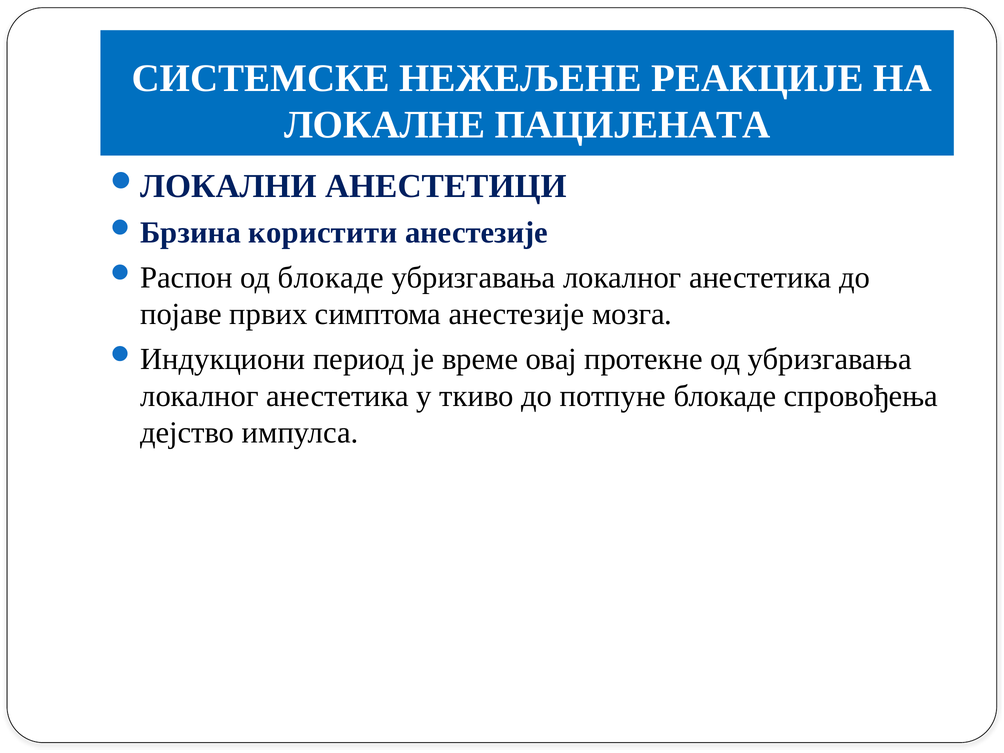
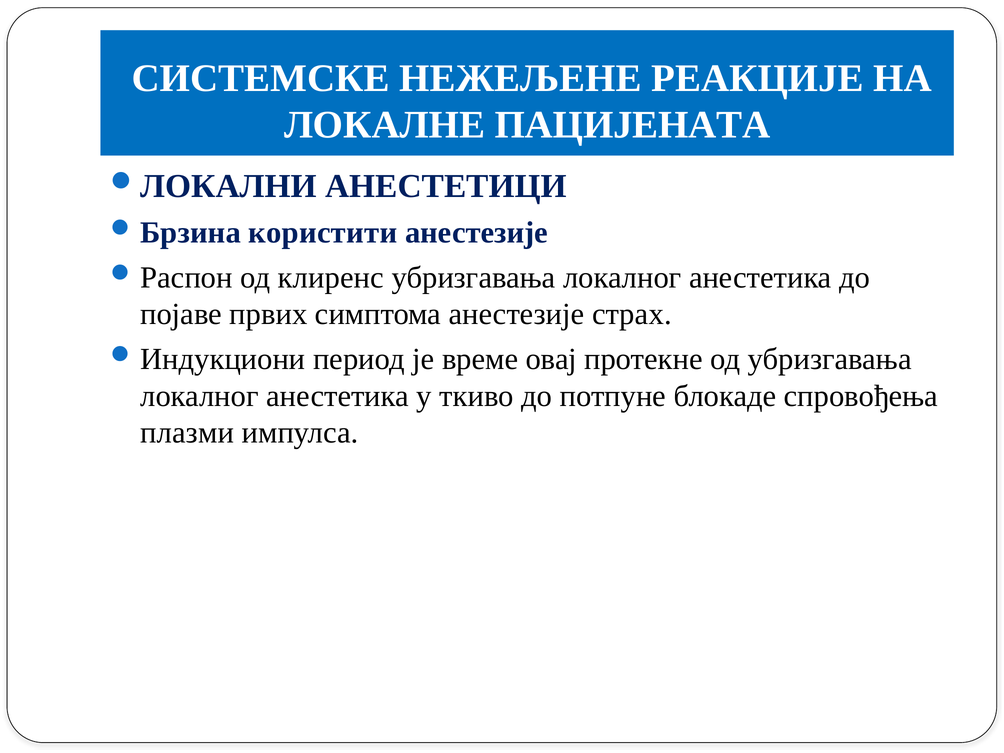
од блокаде: блокаде -> клиренс (331, 278)
мозга: мозга -> страх (632, 314)
дејство: дејство -> плазми (187, 433)
